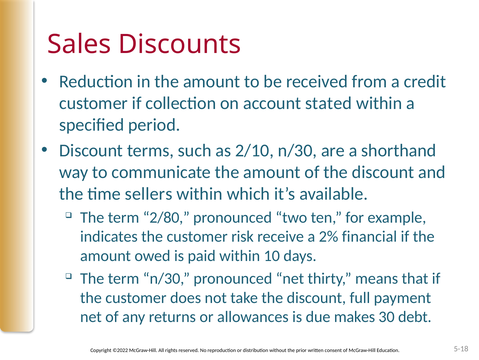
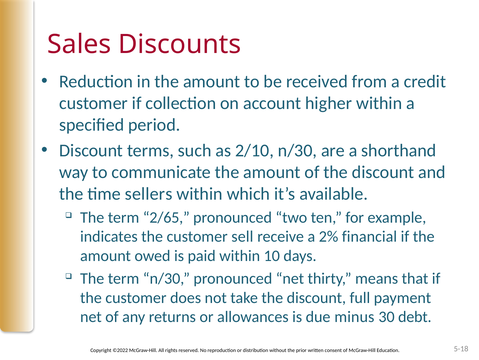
stated: stated -> higher (329, 103)
2/80: 2/80 -> 2/65 (166, 217)
risk: risk -> sell (242, 236)
makes: makes -> minus (354, 316)
